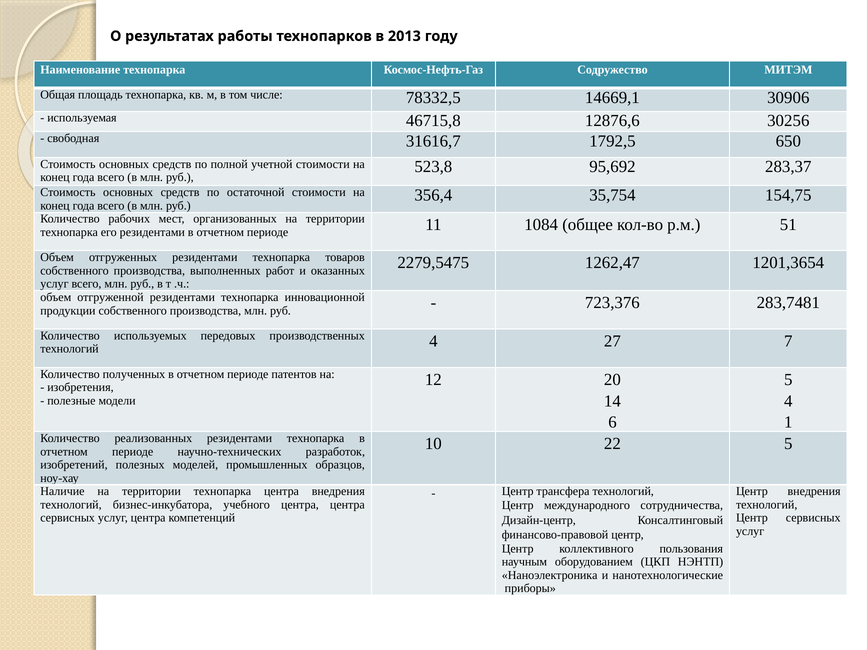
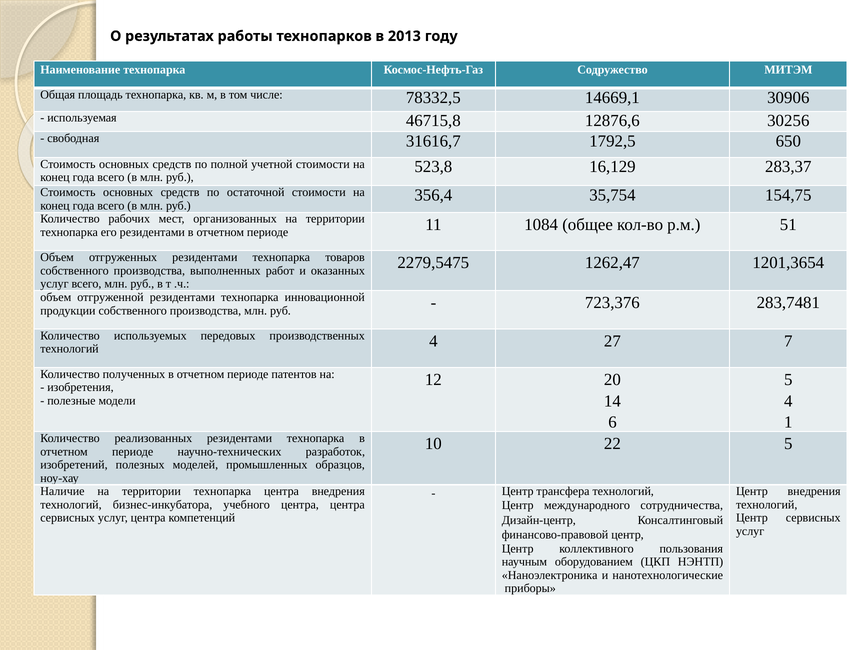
95,692: 95,692 -> 16,129 (612, 167)
